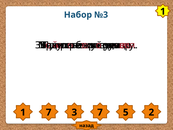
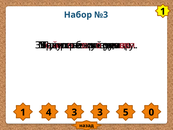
1 7: 7 -> 4 (49, 112)
3 7: 7 -> 3 (100, 112)
2: 2 -> 0 (151, 112)
